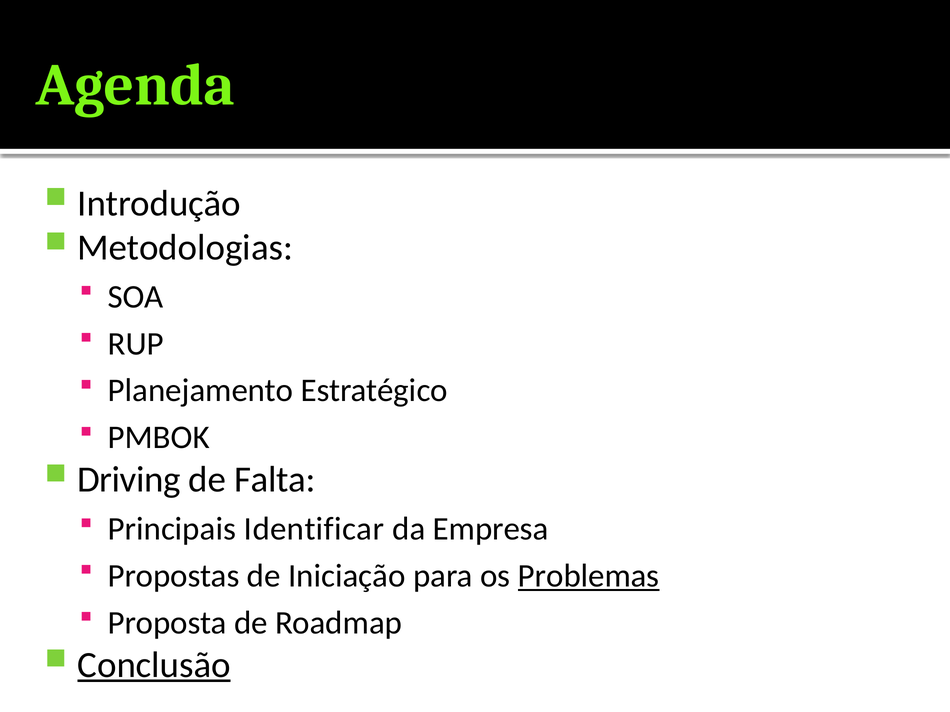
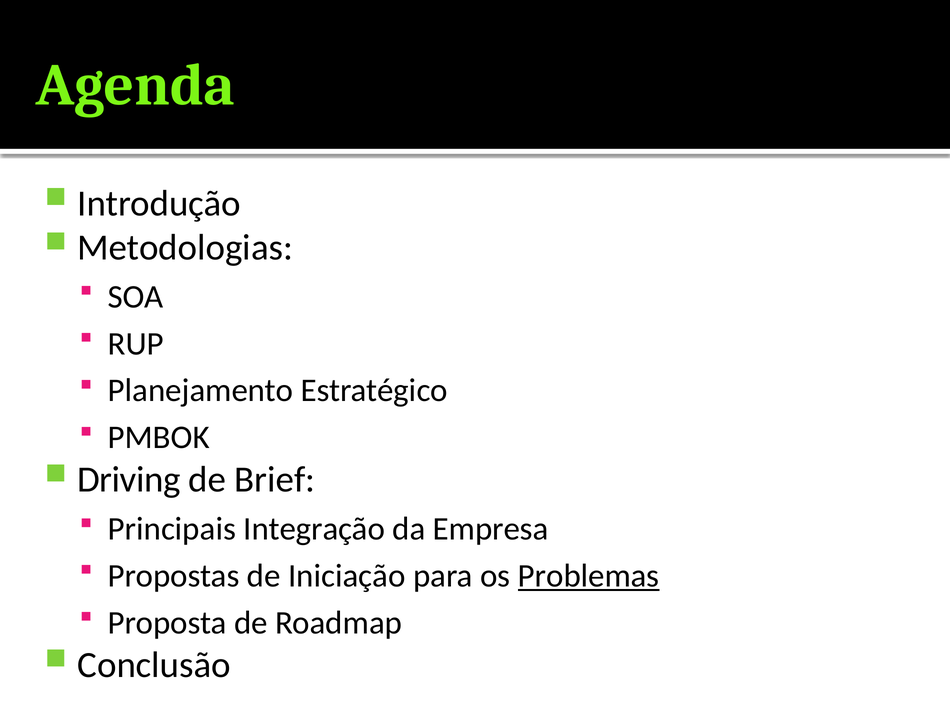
Falta: Falta -> Brief (275, 480)
Identificar: Identificar -> Integração (314, 529)
Conclusão underline: present -> none (154, 665)
